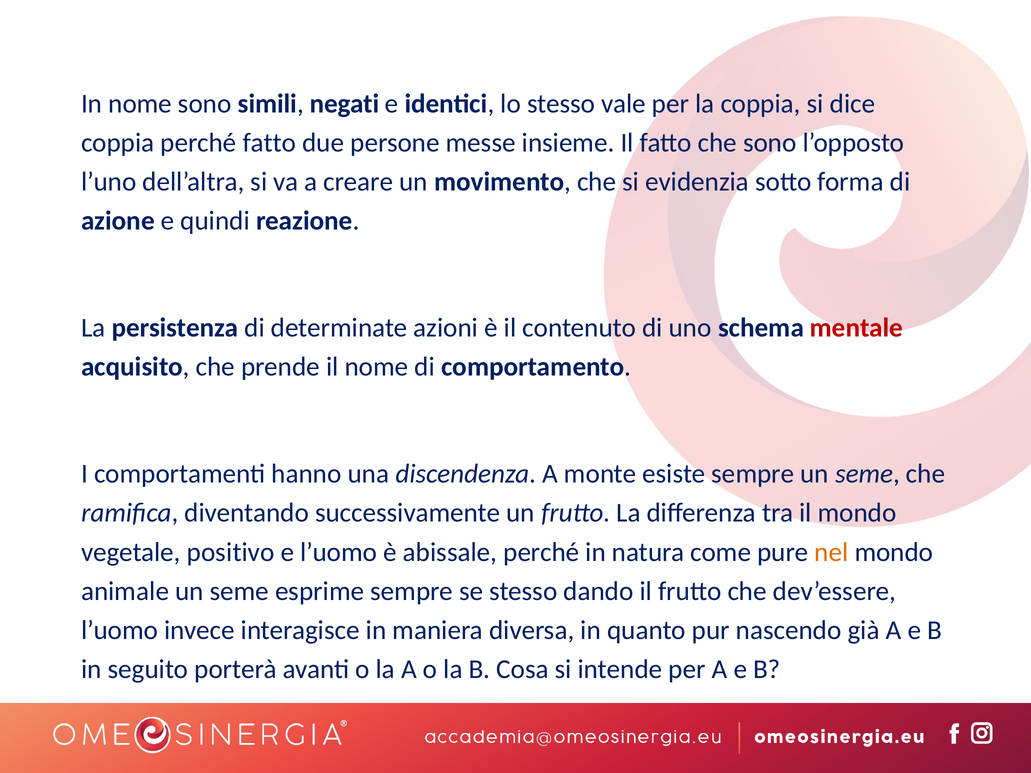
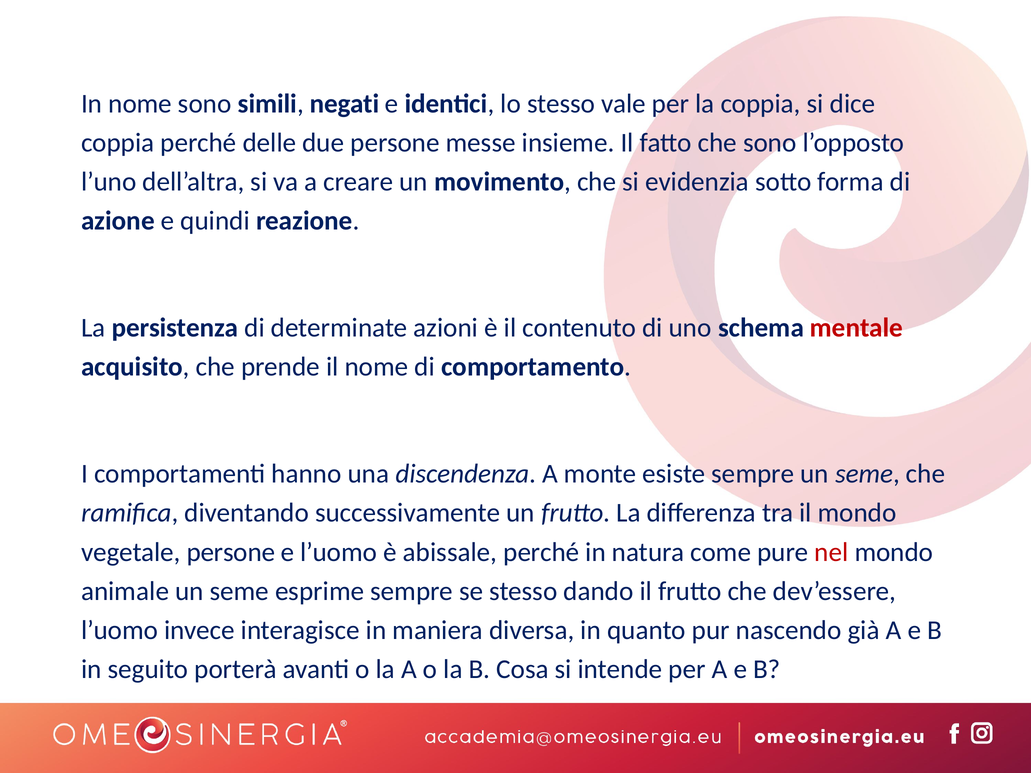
perché fatto: fatto -> delle (269, 143)
vegetale positivo: positivo -> persone (231, 552)
nel colour: orange -> red (831, 552)
